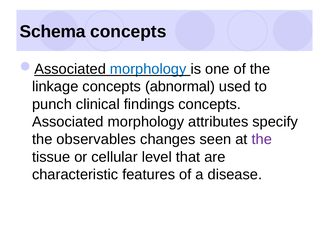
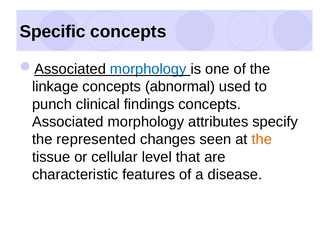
Schema: Schema -> Specific (53, 32)
observables: observables -> represented (96, 139)
the colour: purple -> orange (262, 139)
